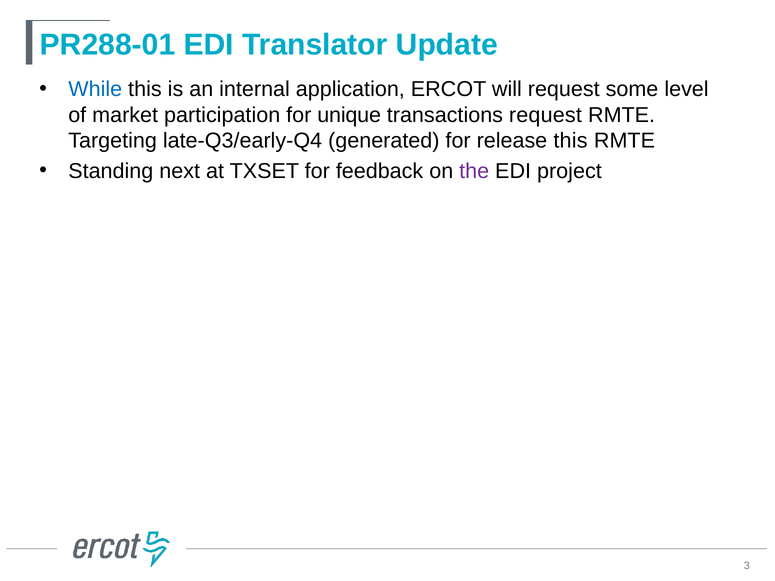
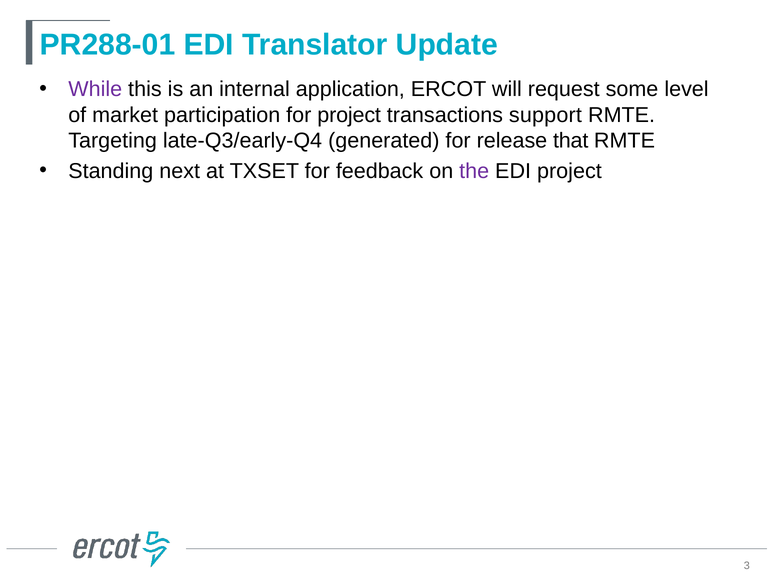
While colour: blue -> purple (95, 89)
for unique: unique -> project (349, 115)
transactions request: request -> support (545, 115)
release this: this -> that (571, 141)
